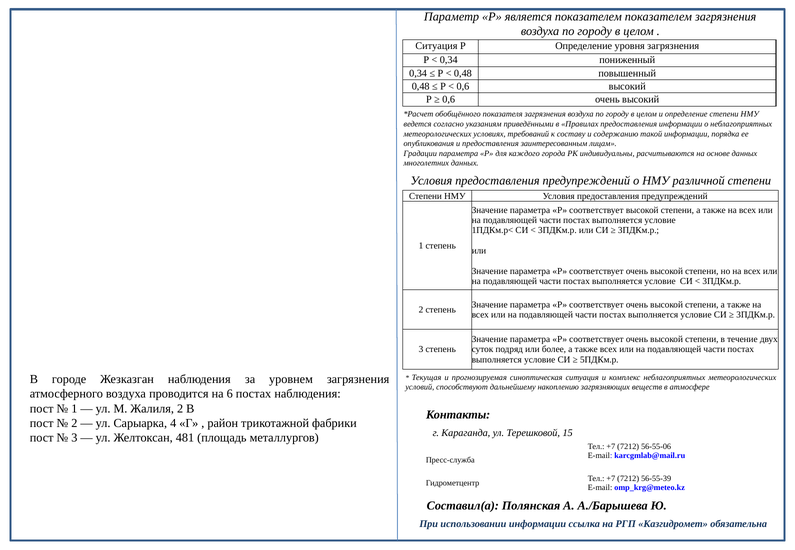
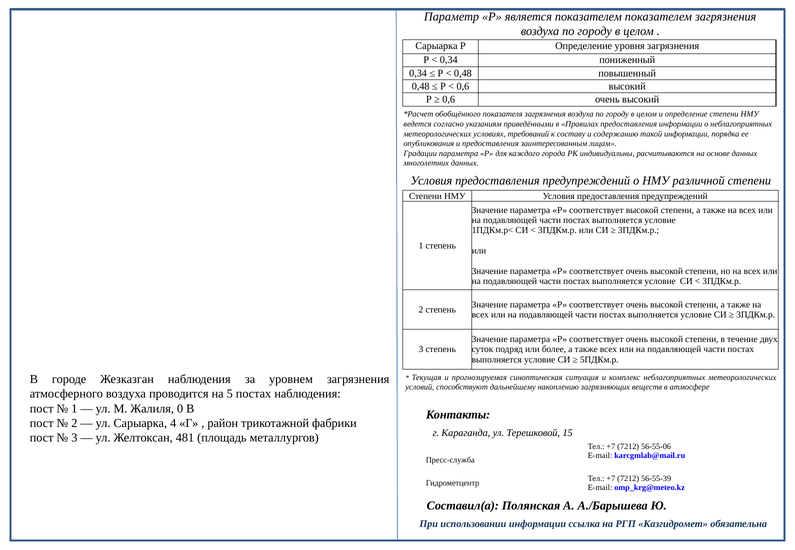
Ситуация: Ситуация -> Сарыарка (437, 46)
6: 6 -> 5 (230, 394)
Жалиля 2: 2 -> 0 (180, 409)
